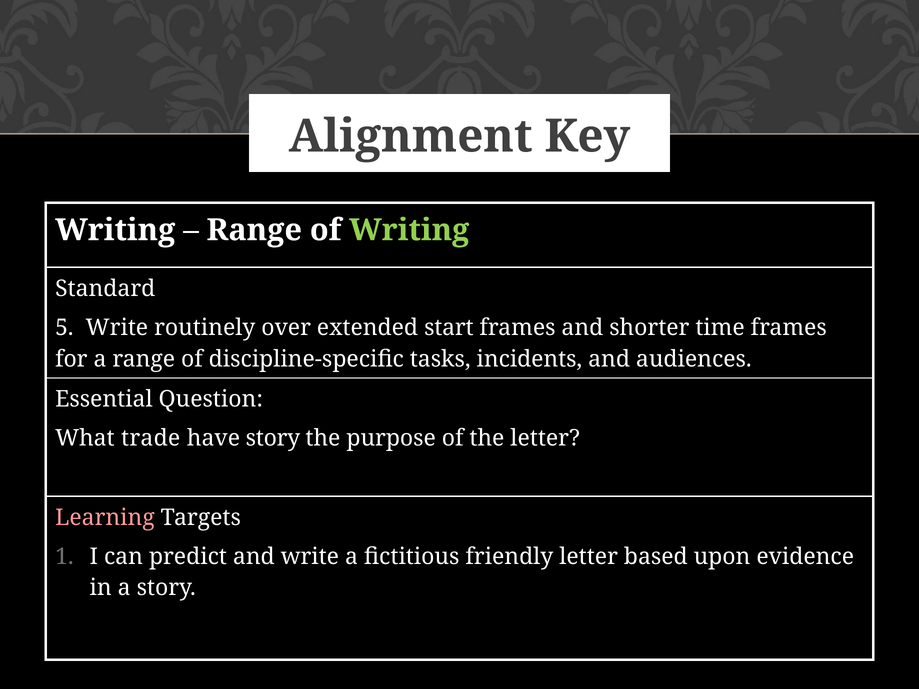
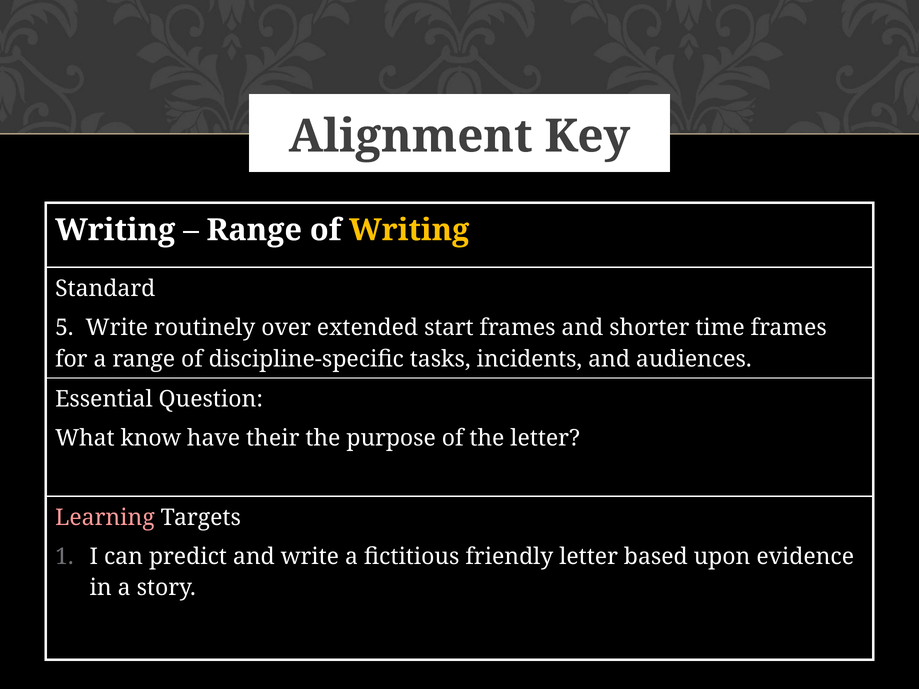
Writing colour: light green -> yellow (409, 230)
trade: trade -> know (151, 438)
have story: story -> their (273, 438)
